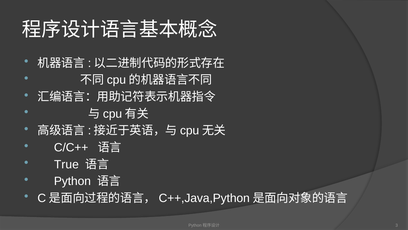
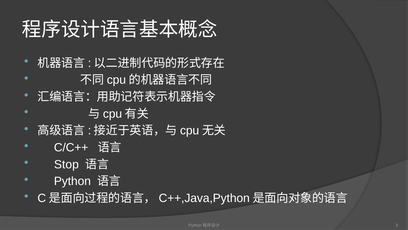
True: True -> Stop (66, 164)
